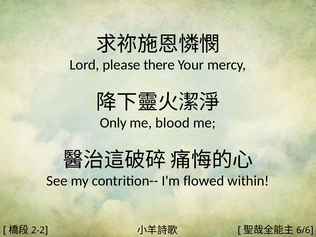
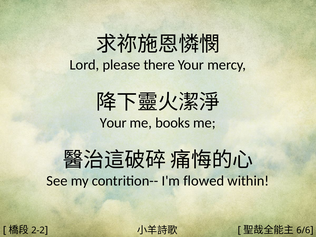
Only: Only -> Your (113, 123)
blood: blood -> books (173, 123)
